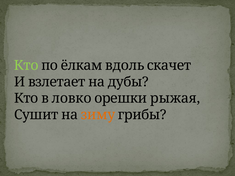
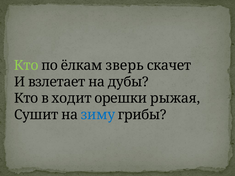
вдоль: вдоль -> зверь (125, 66)
ловко: ловко -> ходит (72, 98)
зиму colour: orange -> blue (98, 115)
